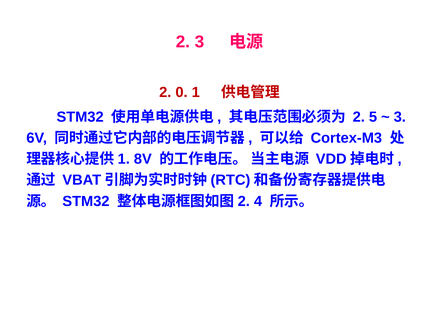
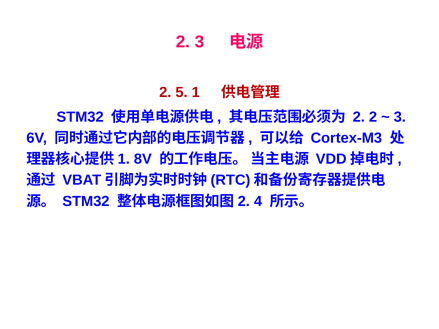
0: 0 -> 5 (182, 92)
2 5: 5 -> 2 (373, 117)
